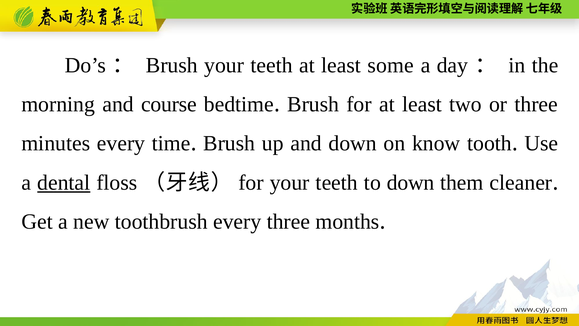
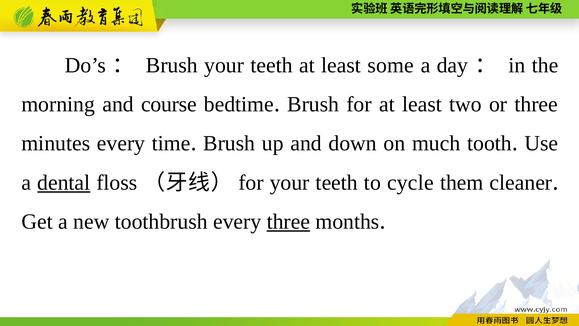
know: know -> much (436, 143)
to down: down -> cycle (410, 182)
three underline: none -> present (288, 222)
